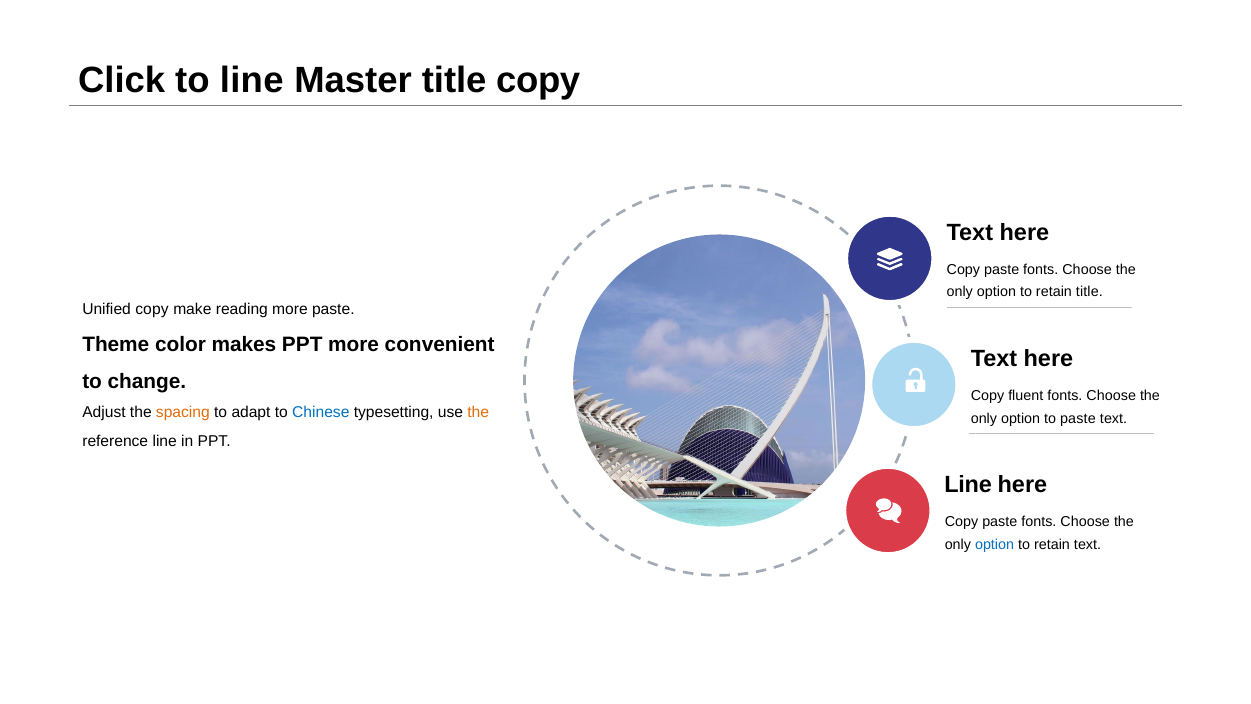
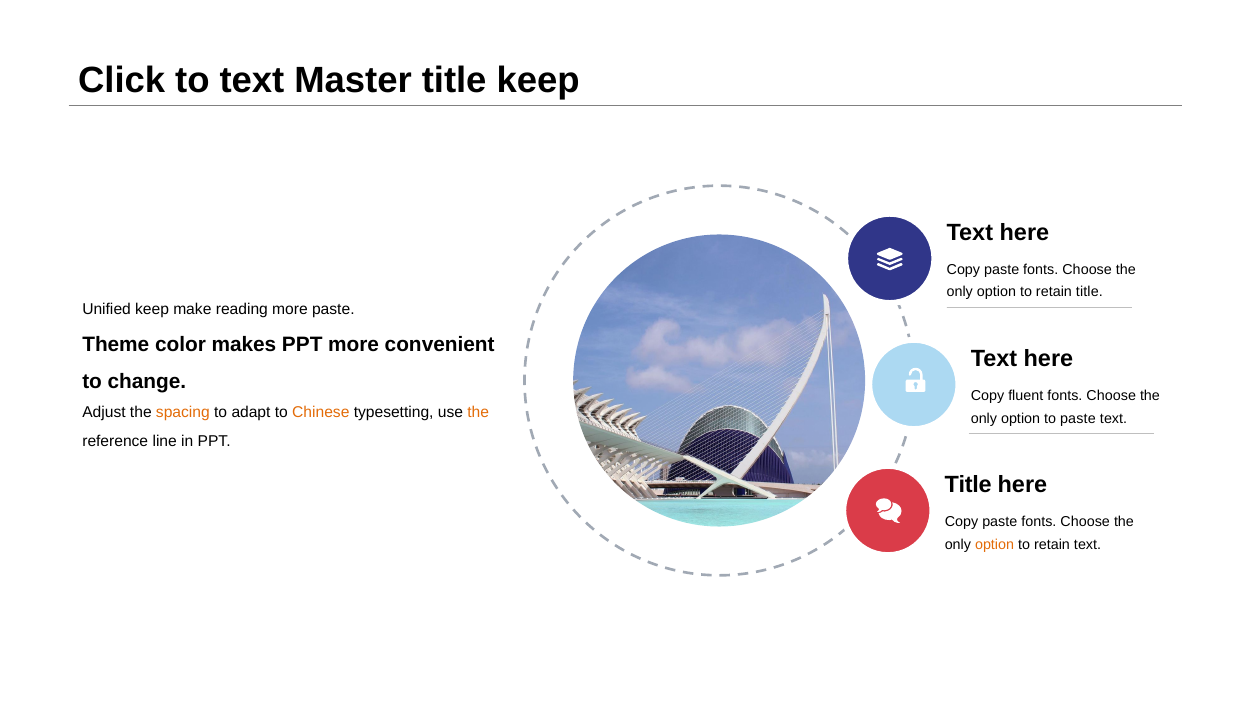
to line: line -> text (252, 81)
title copy: copy -> keep (538, 81)
Unified copy: copy -> keep (152, 309)
Chinese colour: blue -> orange (321, 413)
Line: Line -> Title (968, 485)
option colour: blue -> orange (995, 544)
